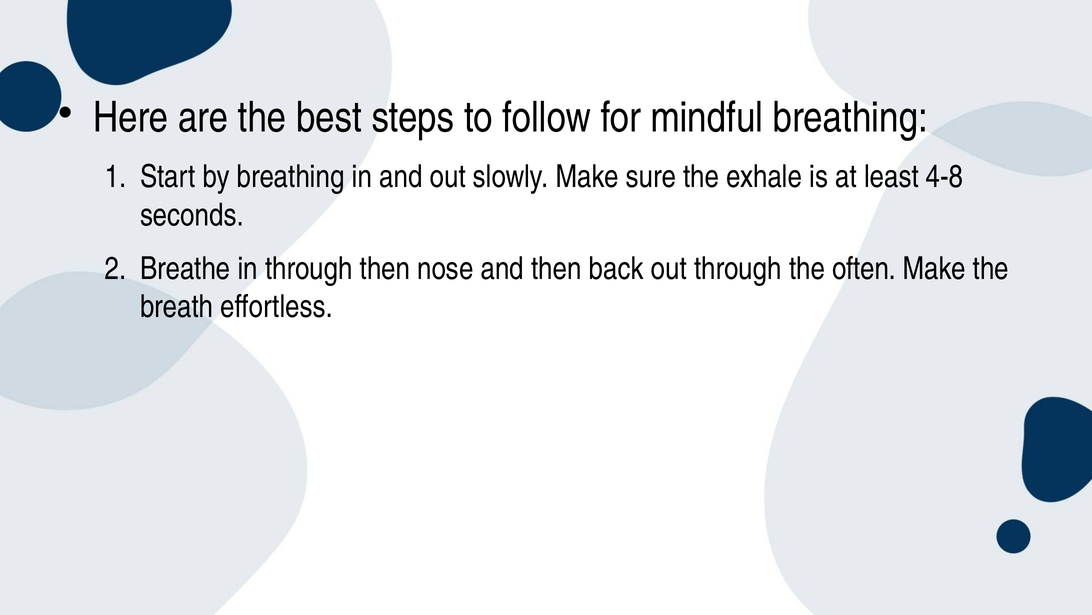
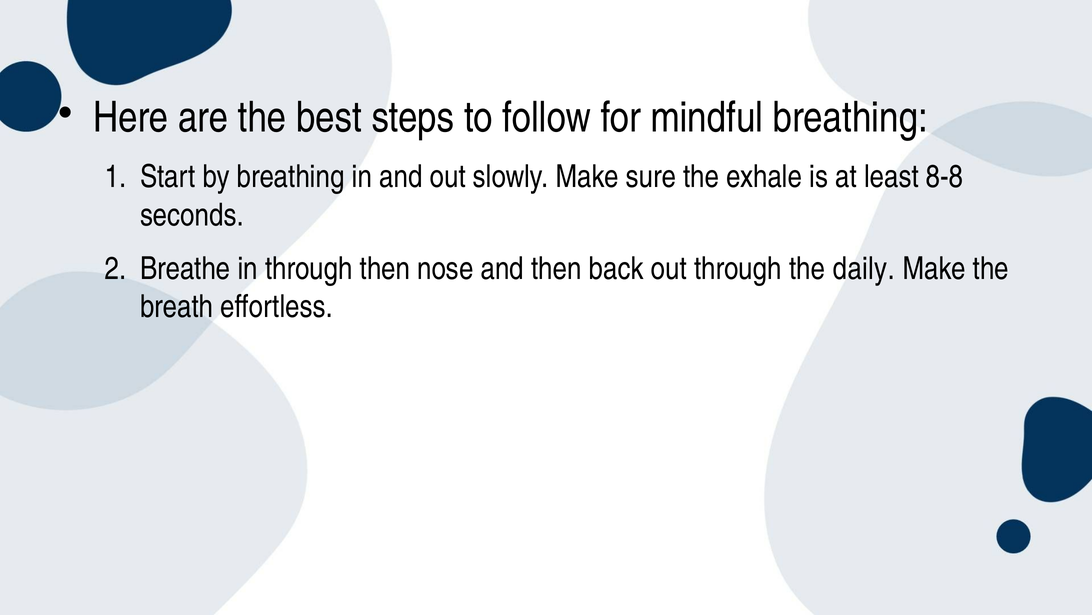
4-8: 4-8 -> 8-8 (945, 177)
often: often -> daily (864, 268)
